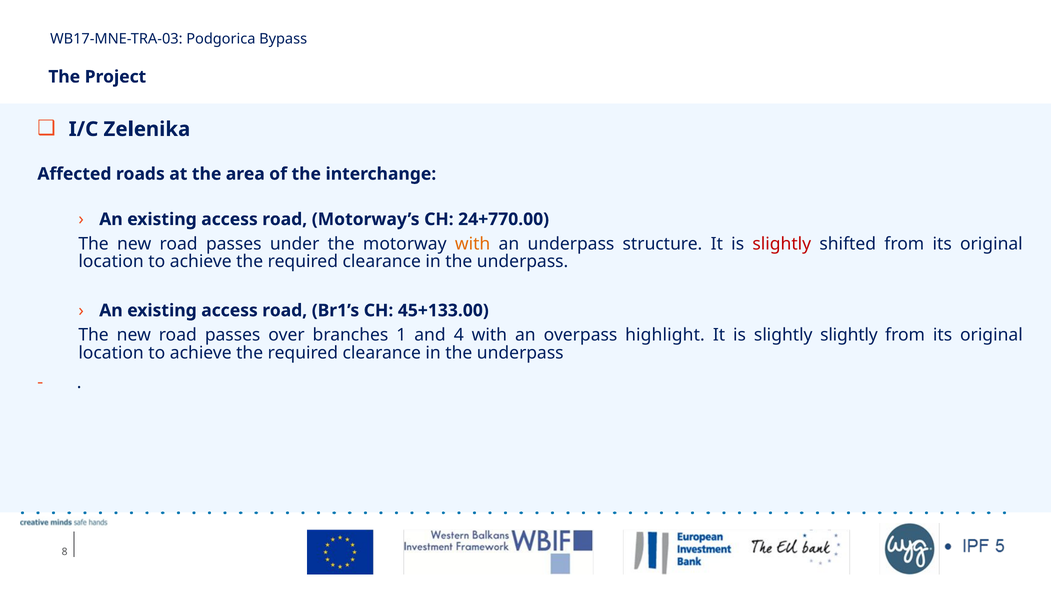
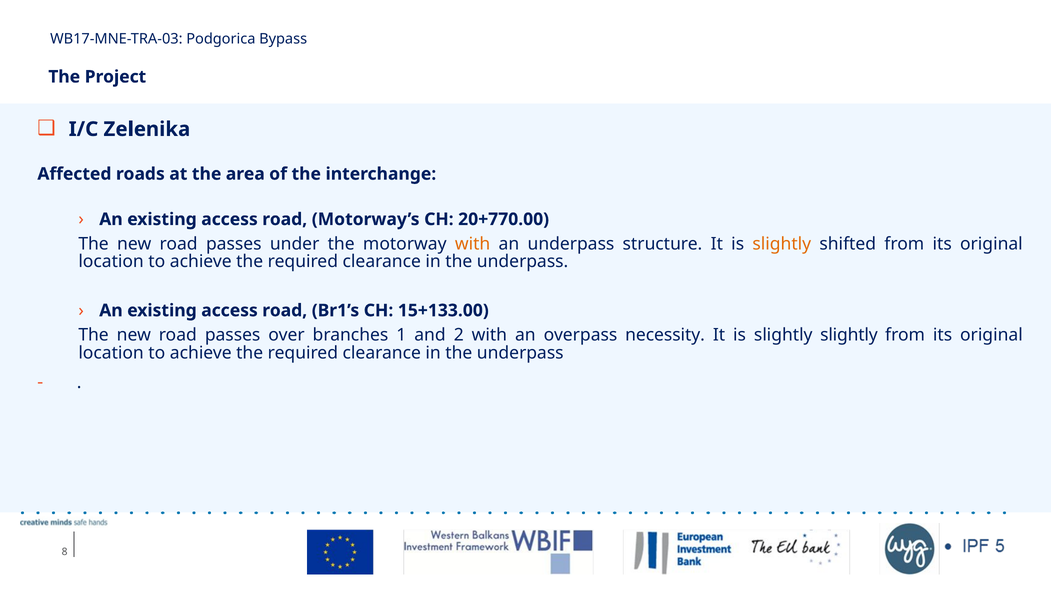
24+770.00: 24+770.00 -> 20+770.00 (504, 219)
slightly colour: red -> orange (782, 244)
45+133.00: 45+133.00 -> 15+133.00 (443, 311)
4: 4 -> 2 (459, 335)
highlight: highlight -> necessity (665, 335)
